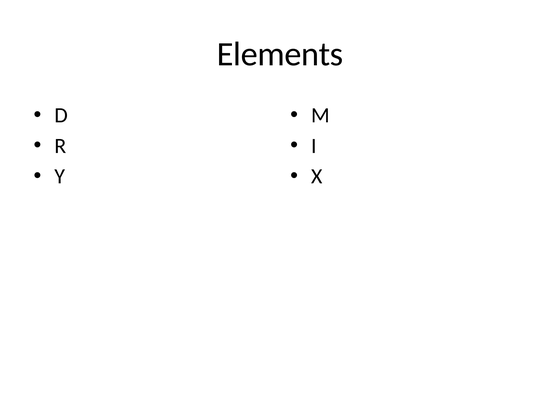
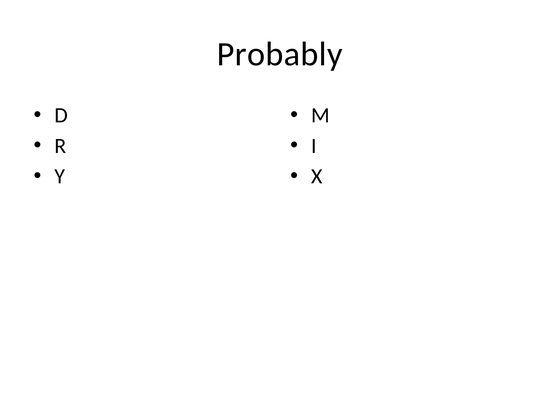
Elements: Elements -> Probably (280, 54)
